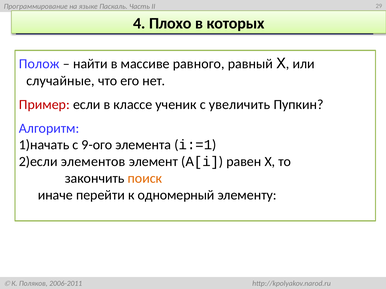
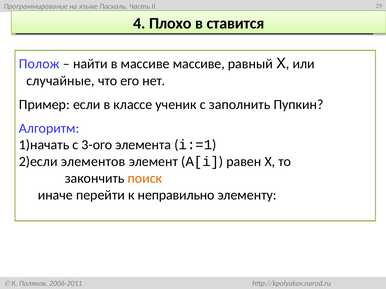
которых: которых -> ставится (236, 23)
массиве равного: равного -> массиве (199, 64)
Пример colour: red -> black (44, 105)
увеличить: увеличить -> заполнить (240, 105)
9-ого: 9-ого -> 3-ого (97, 145)
одномерный: одномерный -> неправильно (176, 195)
